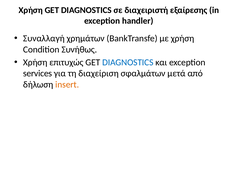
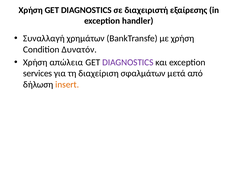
Συνήθως: Συνήθως -> Δυνατόν (79, 49)
επιτυχώς: επιτυχώς -> απώλεια (66, 62)
DIAGNOSTICS colour: blue -> purple (128, 62)
